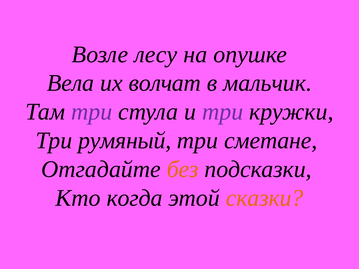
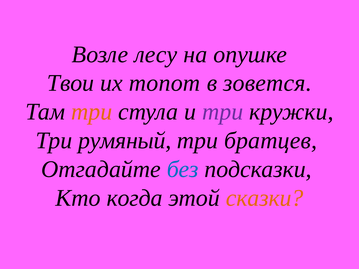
Вела: Вела -> Твои (70, 83)
волчат: волчат -> топот (165, 83)
мальчик: мальчик -> зовется (267, 83)
три colour: purple -> orange (92, 112)
сметане: сметане -> братцев (271, 141)
без colour: orange -> blue (183, 169)
